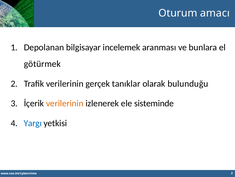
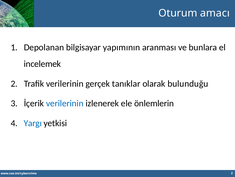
incelemek: incelemek -> yapımının (121, 47)
götürmek: götürmek -> incelemek (42, 64)
verilerinin colour: orange -> blue (65, 103)
sisteminde: sisteminde -> önlemlerin (154, 103)
